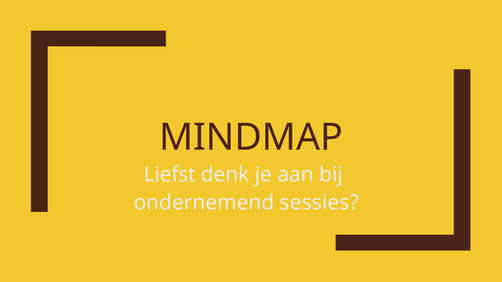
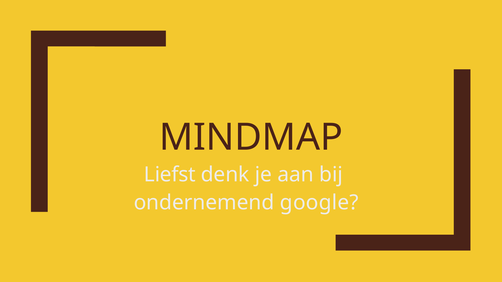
sessies: sessies -> google (319, 203)
